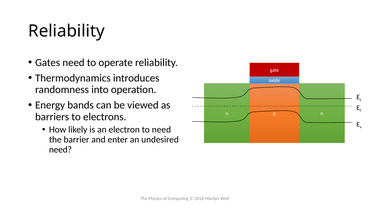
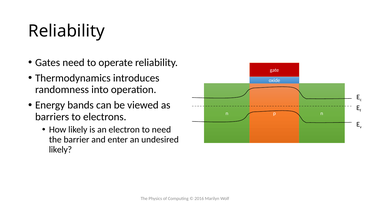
need: need -> likely (60, 150)
